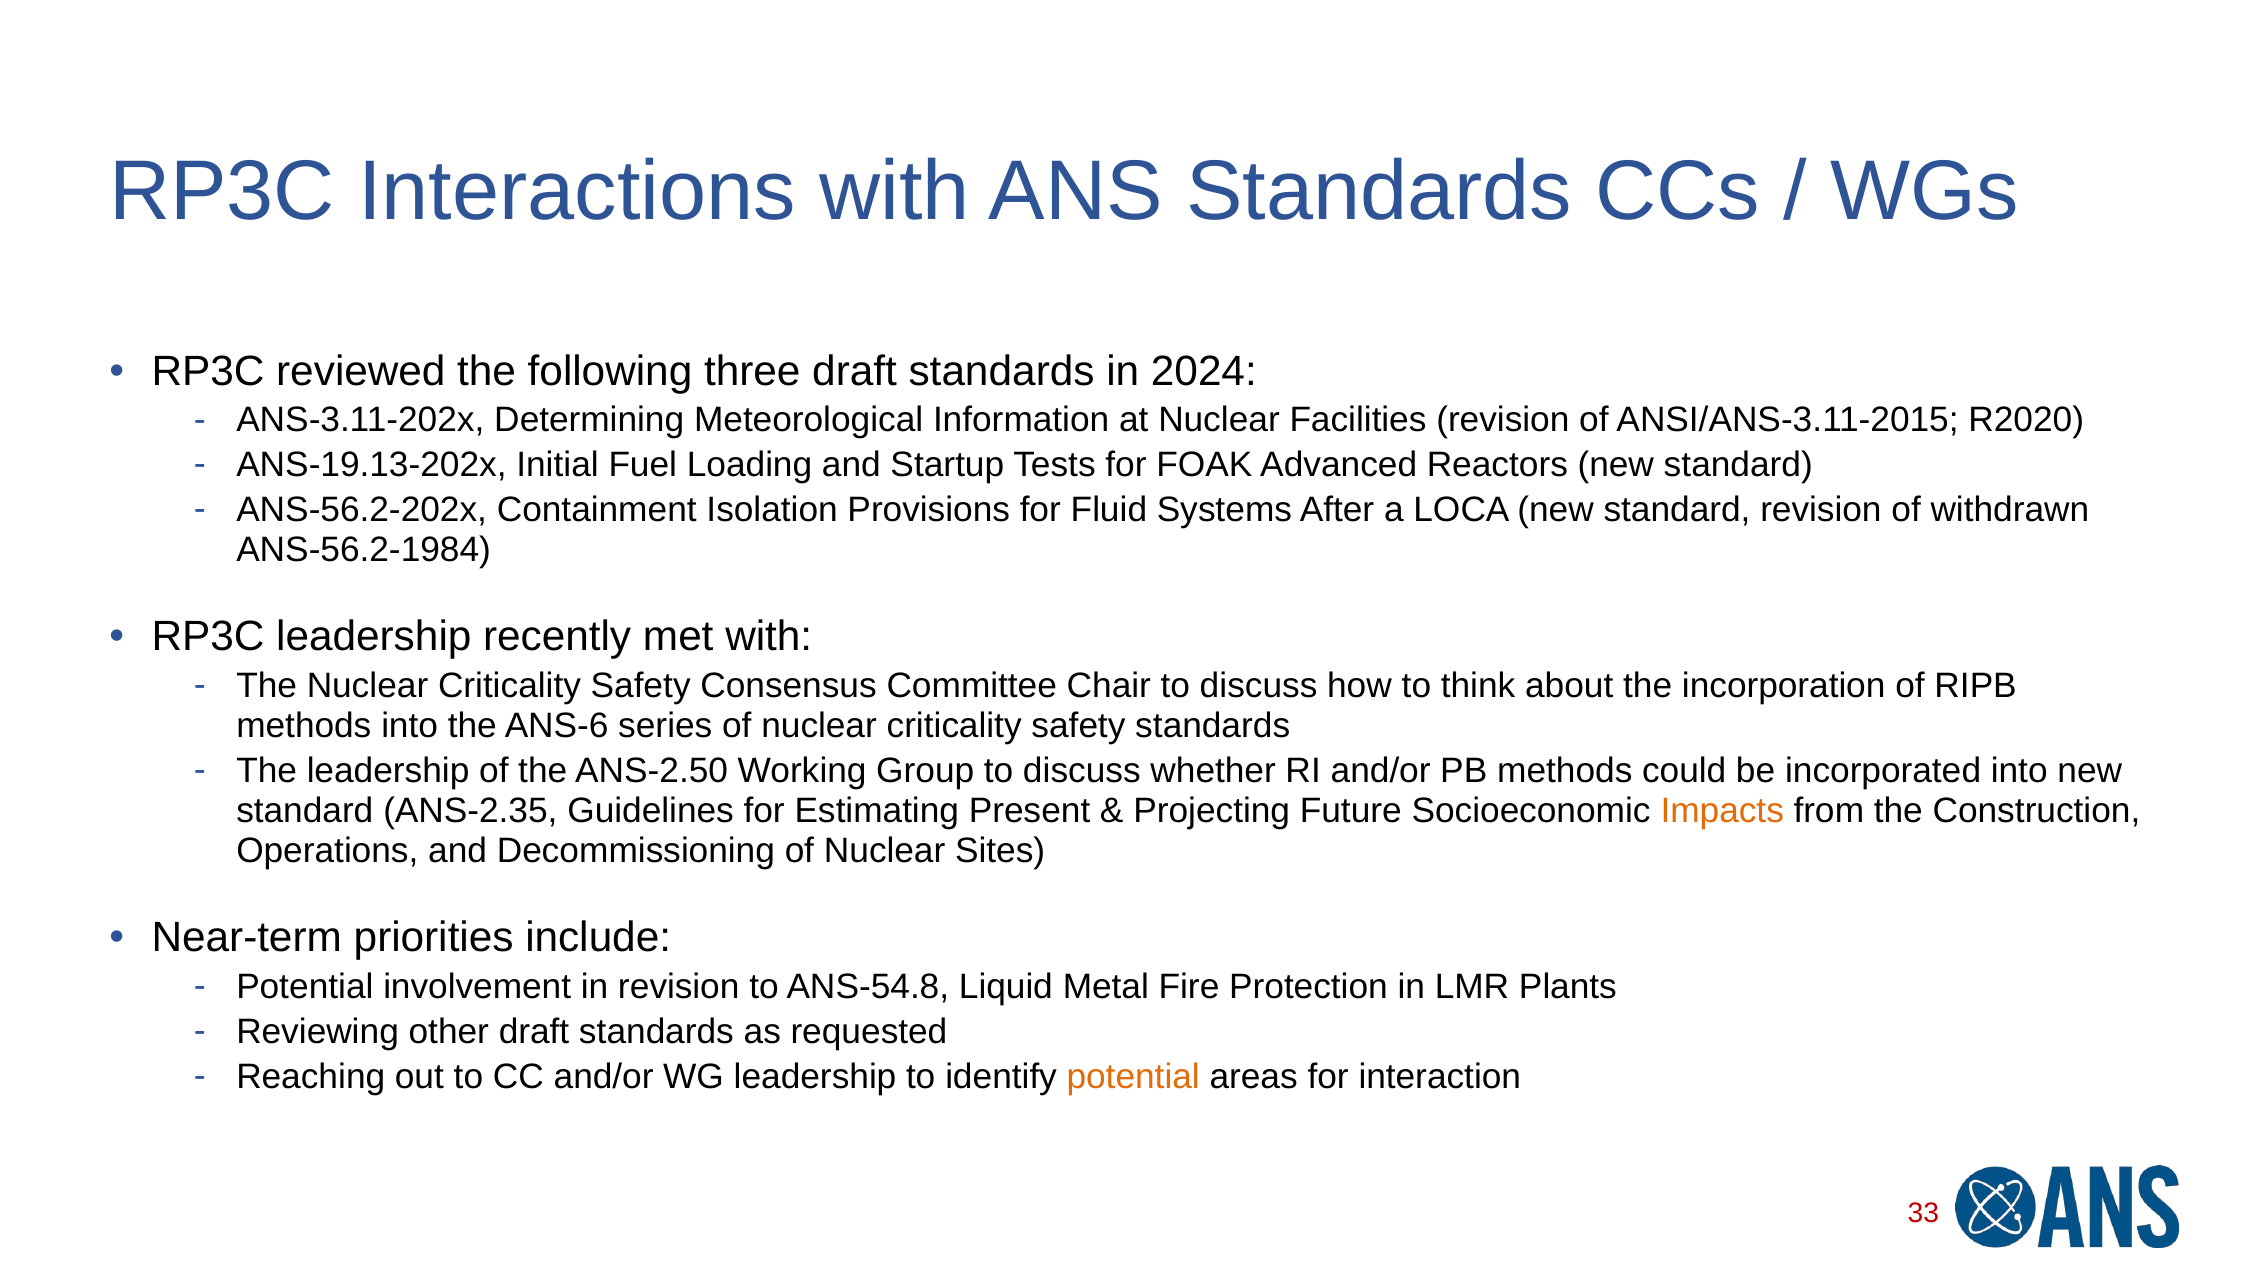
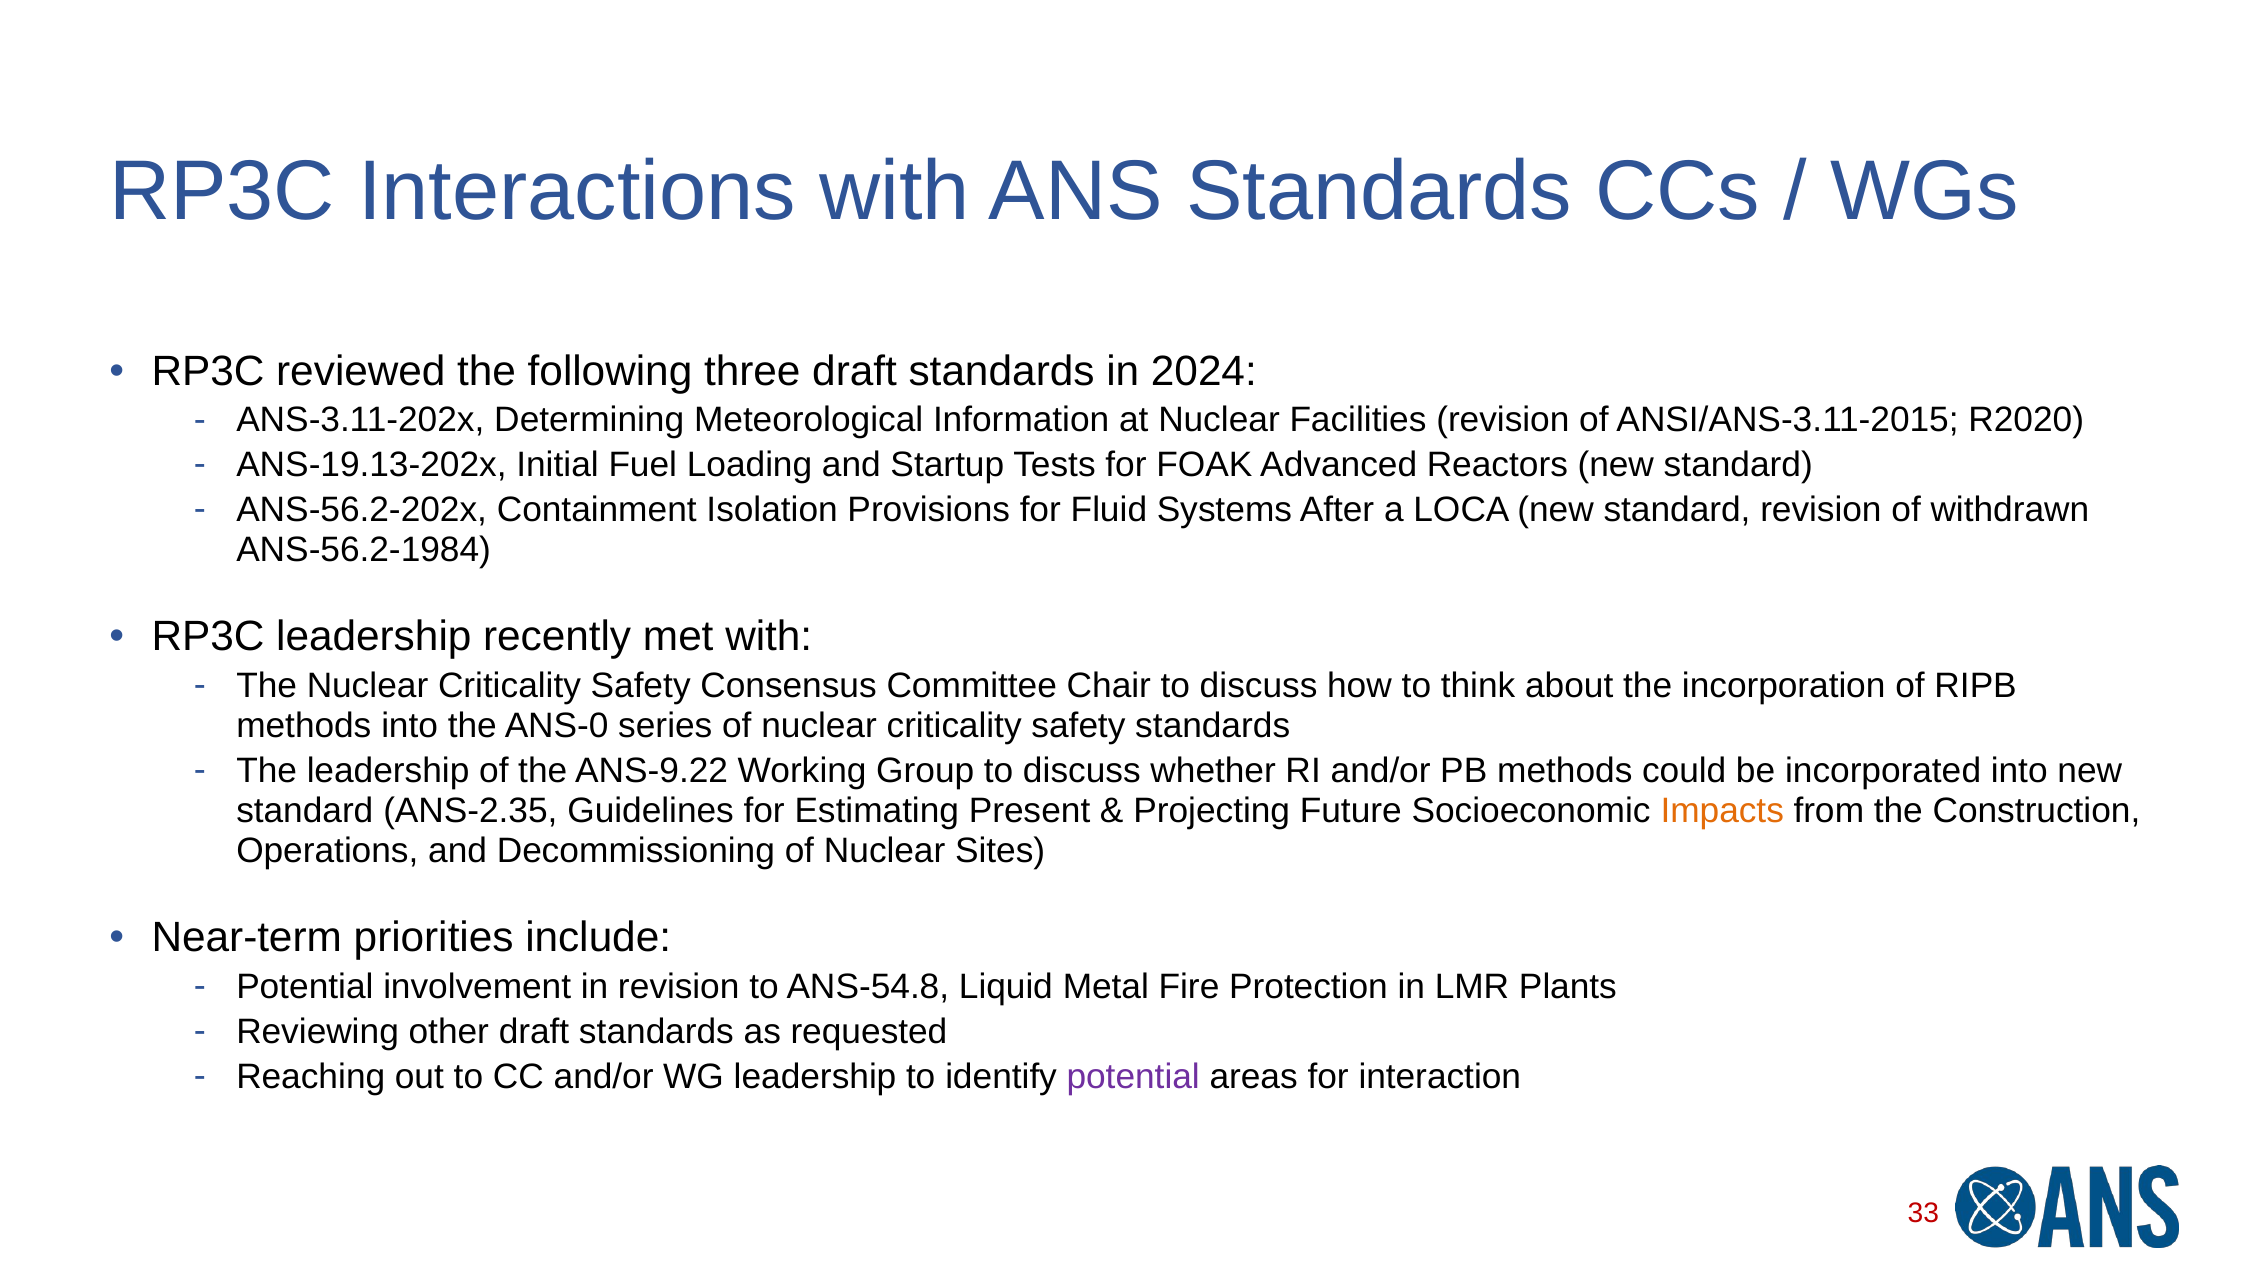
ANS-6: ANS-6 -> ANS-0 (557, 726)
ANS-2.50: ANS-2.50 -> ANS-9.22 (652, 771)
potential colour: orange -> purple (1133, 1077)
